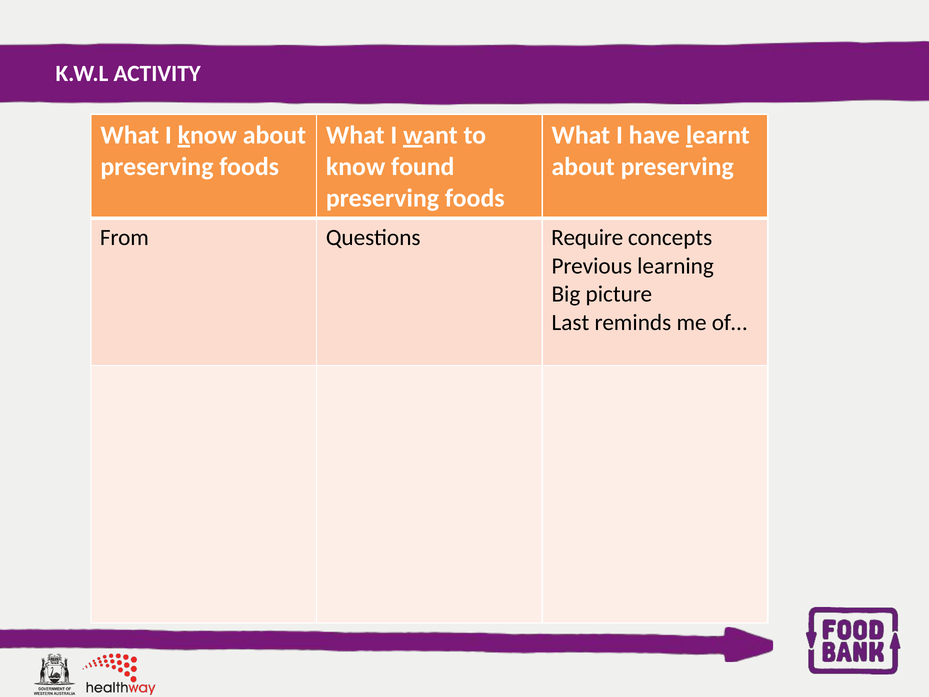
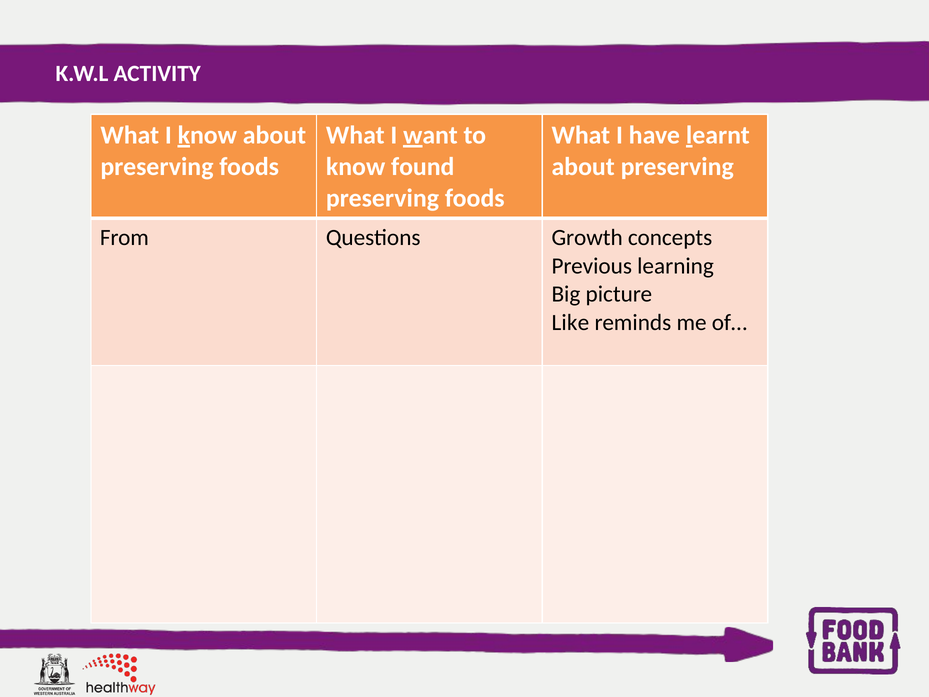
Require: Require -> Growth (587, 237)
Last: Last -> Like (570, 322)
